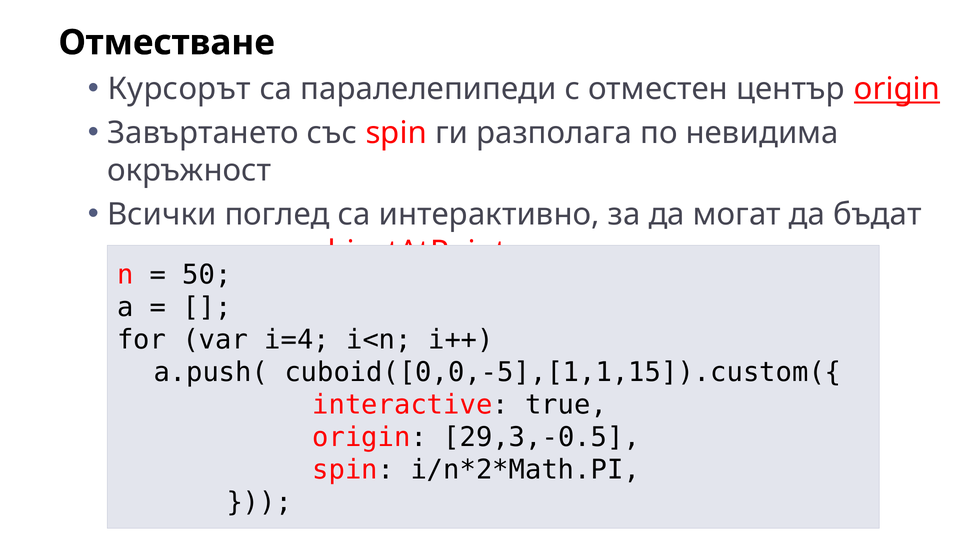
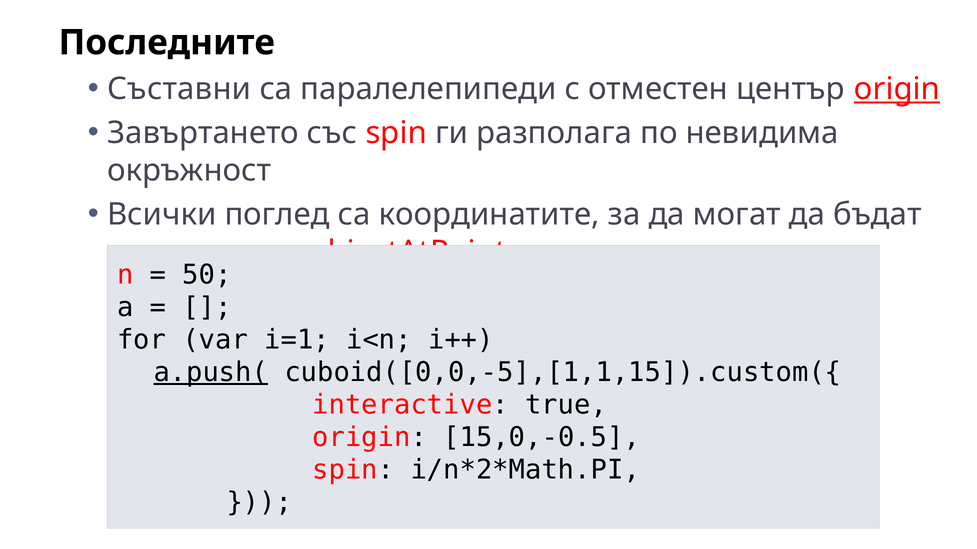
Отместване: Отместване -> Последните (167, 43)
Курсорът: Курсорът -> Съставни (179, 89)
интерактивно: интерактивно -> координатите (489, 215)
i=4: i=4 -> i=1 (297, 340)
a.push( underline: none -> present (211, 373)
29,3,-0.5: 29,3,-0.5 -> 15,0,-0.5 (542, 438)
